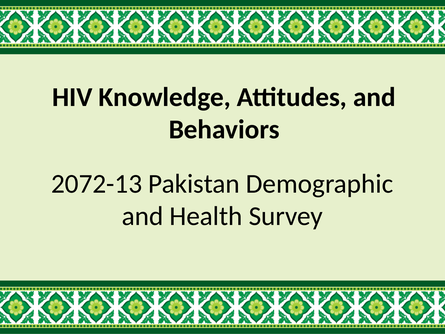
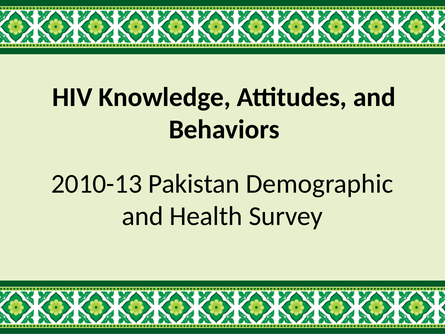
2072-13: 2072-13 -> 2010-13 (97, 184)
